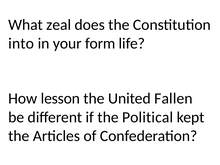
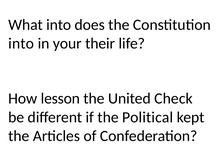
What zeal: zeal -> into (59, 25)
form: form -> their (100, 44)
Fallen: Fallen -> Check (173, 99)
